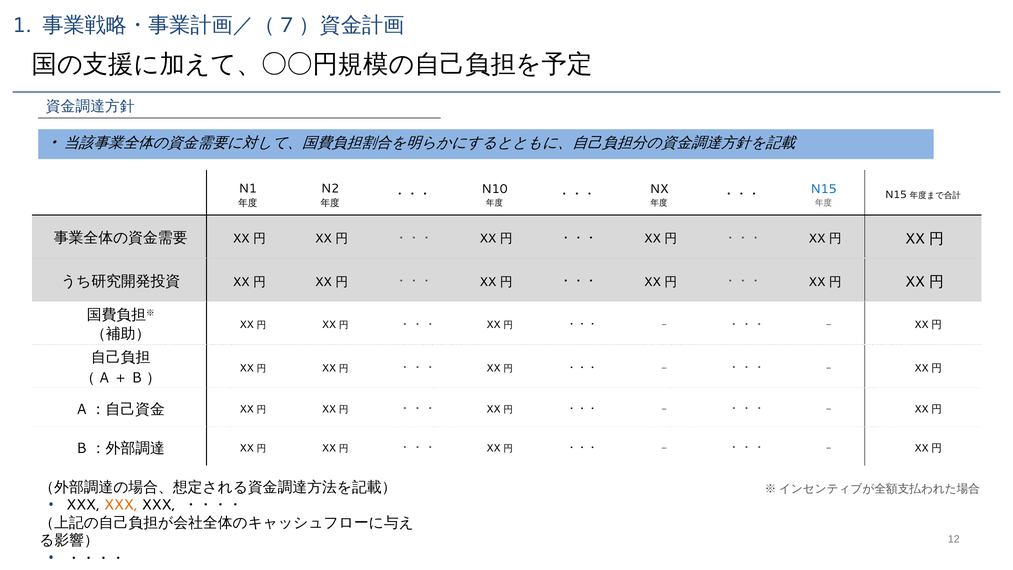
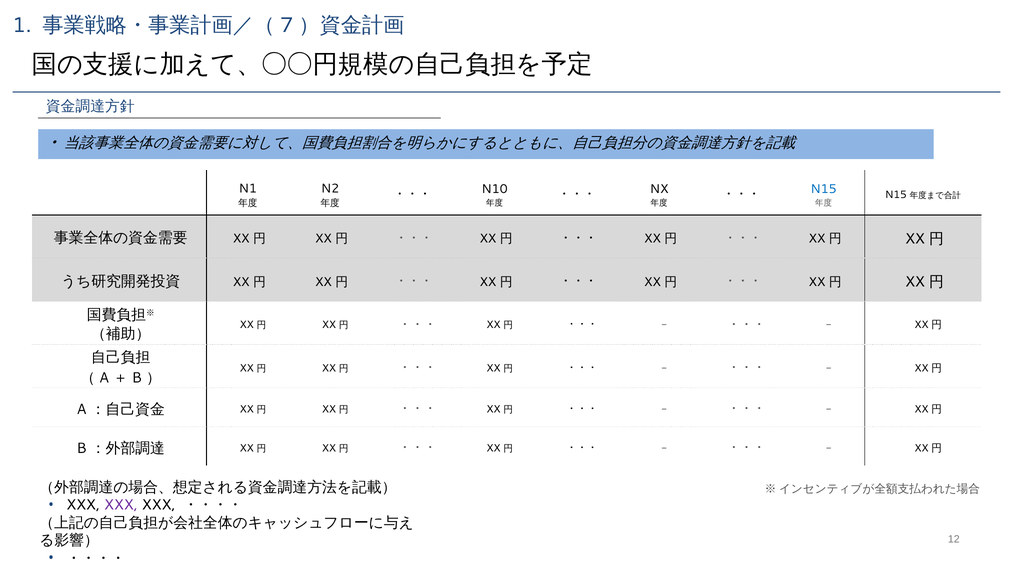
XXX colour: orange -> purple (121, 505)
